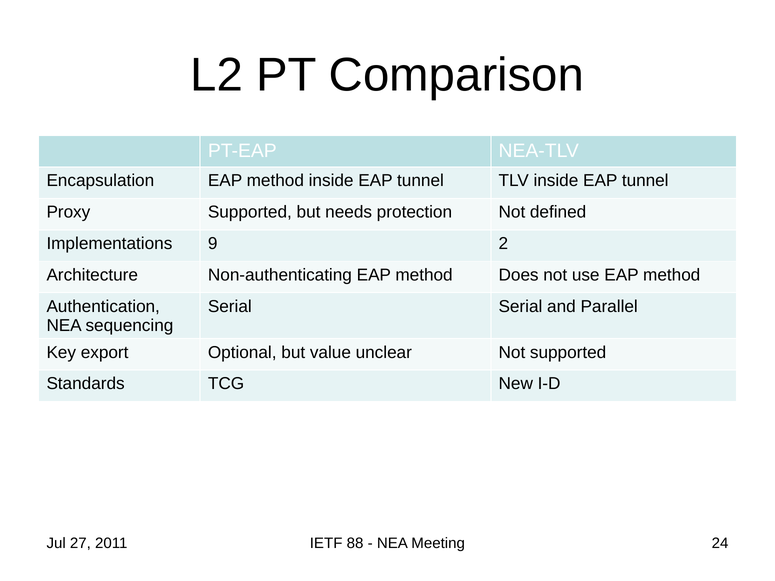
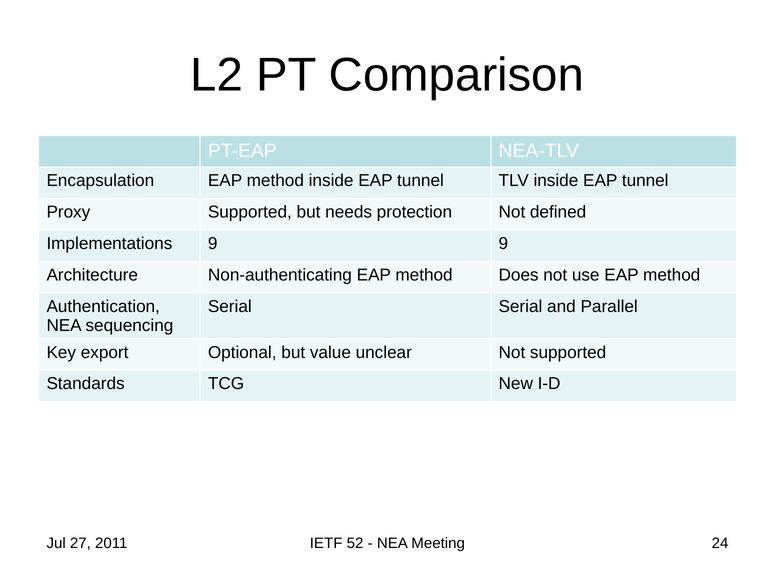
9 2: 2 -> 9 (503, 244)
88: 88 -> 52 (355, 543)
